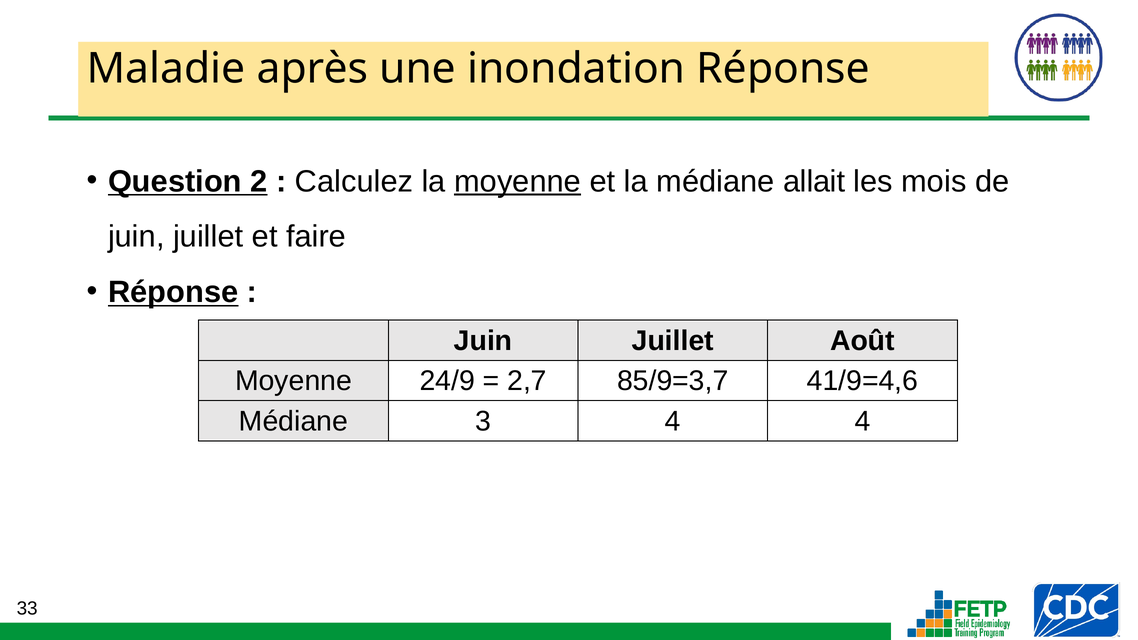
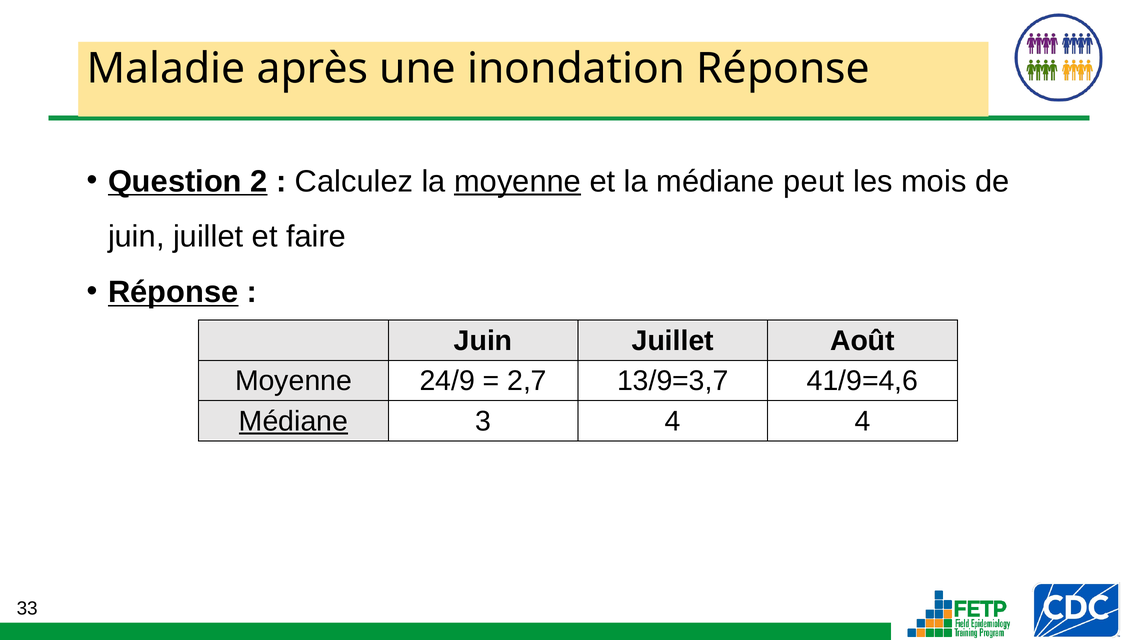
allait: allait -> peut (814, 181)
85/9=3,7: 85/9=3,7 -> 13/9=3,7 (673, 381)
Médiane underline: none -> present (293, 421)
